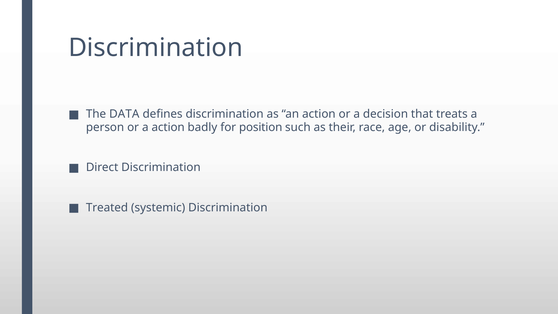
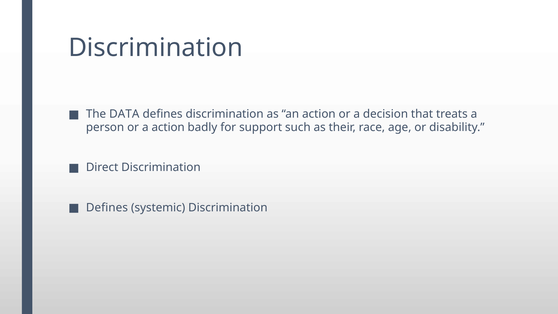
position: position -> support (261, 127)
Treated: Treated -> Defines (107, 208)
